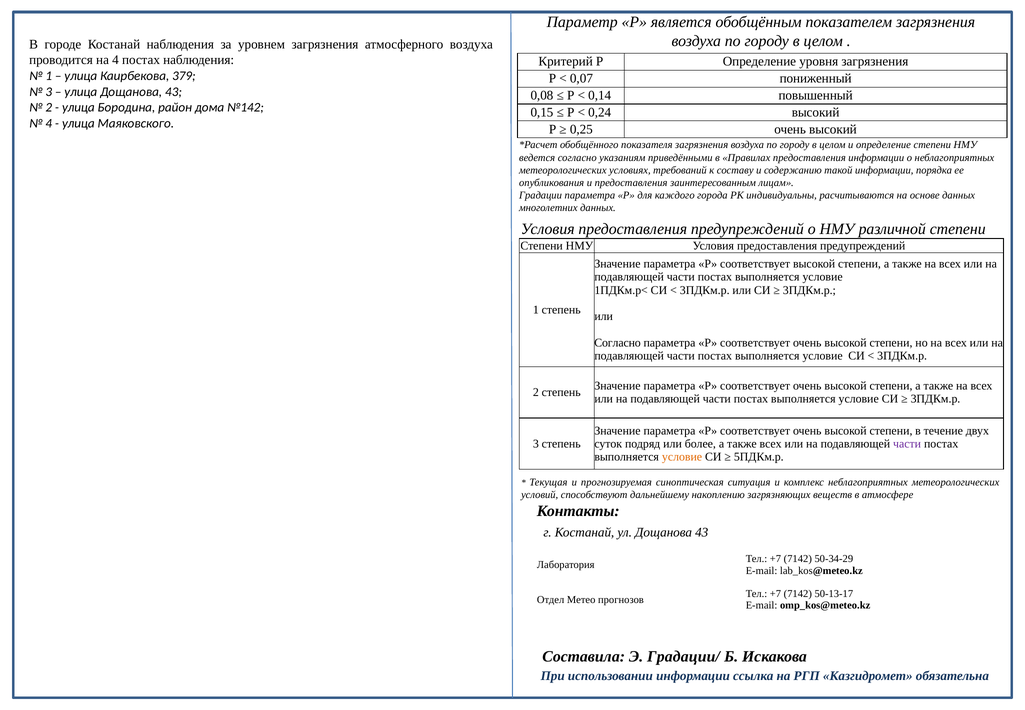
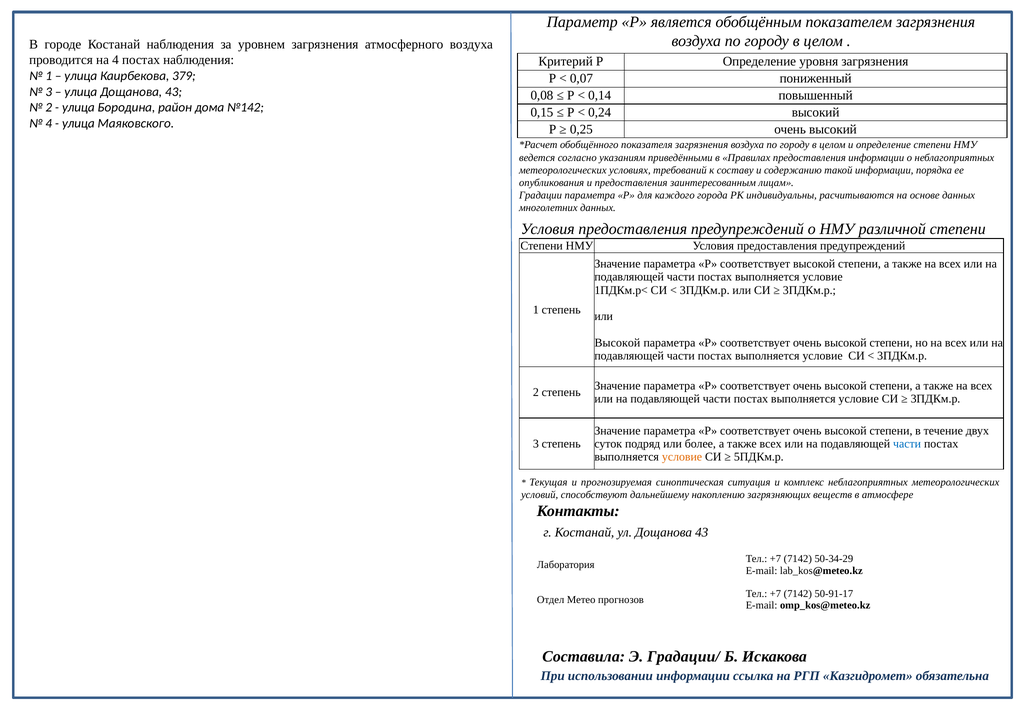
Согласно: Согласно -> Высокой (617, 342)
части colour: purple -> blue (907, 444)
50-13-17: 50-13-17 -> 50-91-17 (834, 593)
